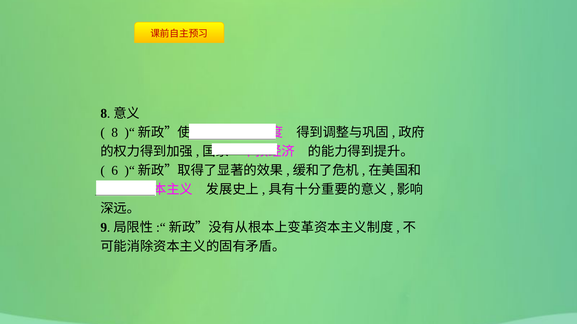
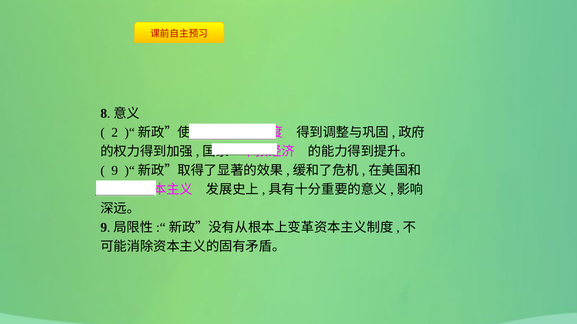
8: 8 -> 2 (115, 133)
6: 6 -> 9 (115, 171)
